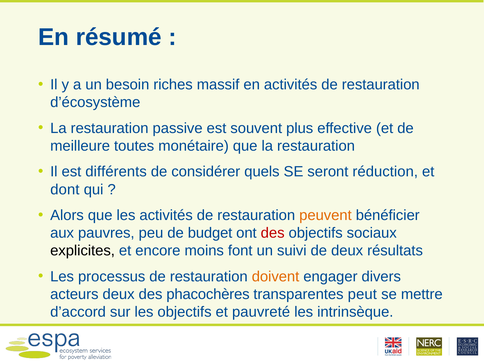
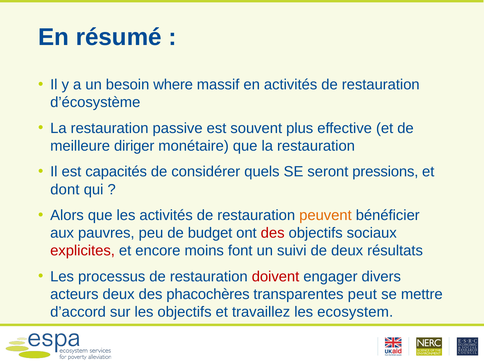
riches: riches -> where (173, 85)
toutes: toutes -> diriger (134, 146)
différents: différents -> capacités (116, 172)
réduction: réduction -> pressions (385, 172)
explicites colour: black -> red (83, 251)
doivent colour: orange -> red (276, 277)
pauvreté: pauvreté -> travaillez (261, 312)
intrinsèque: intrinsèque -> ecosystem (355, 312)
